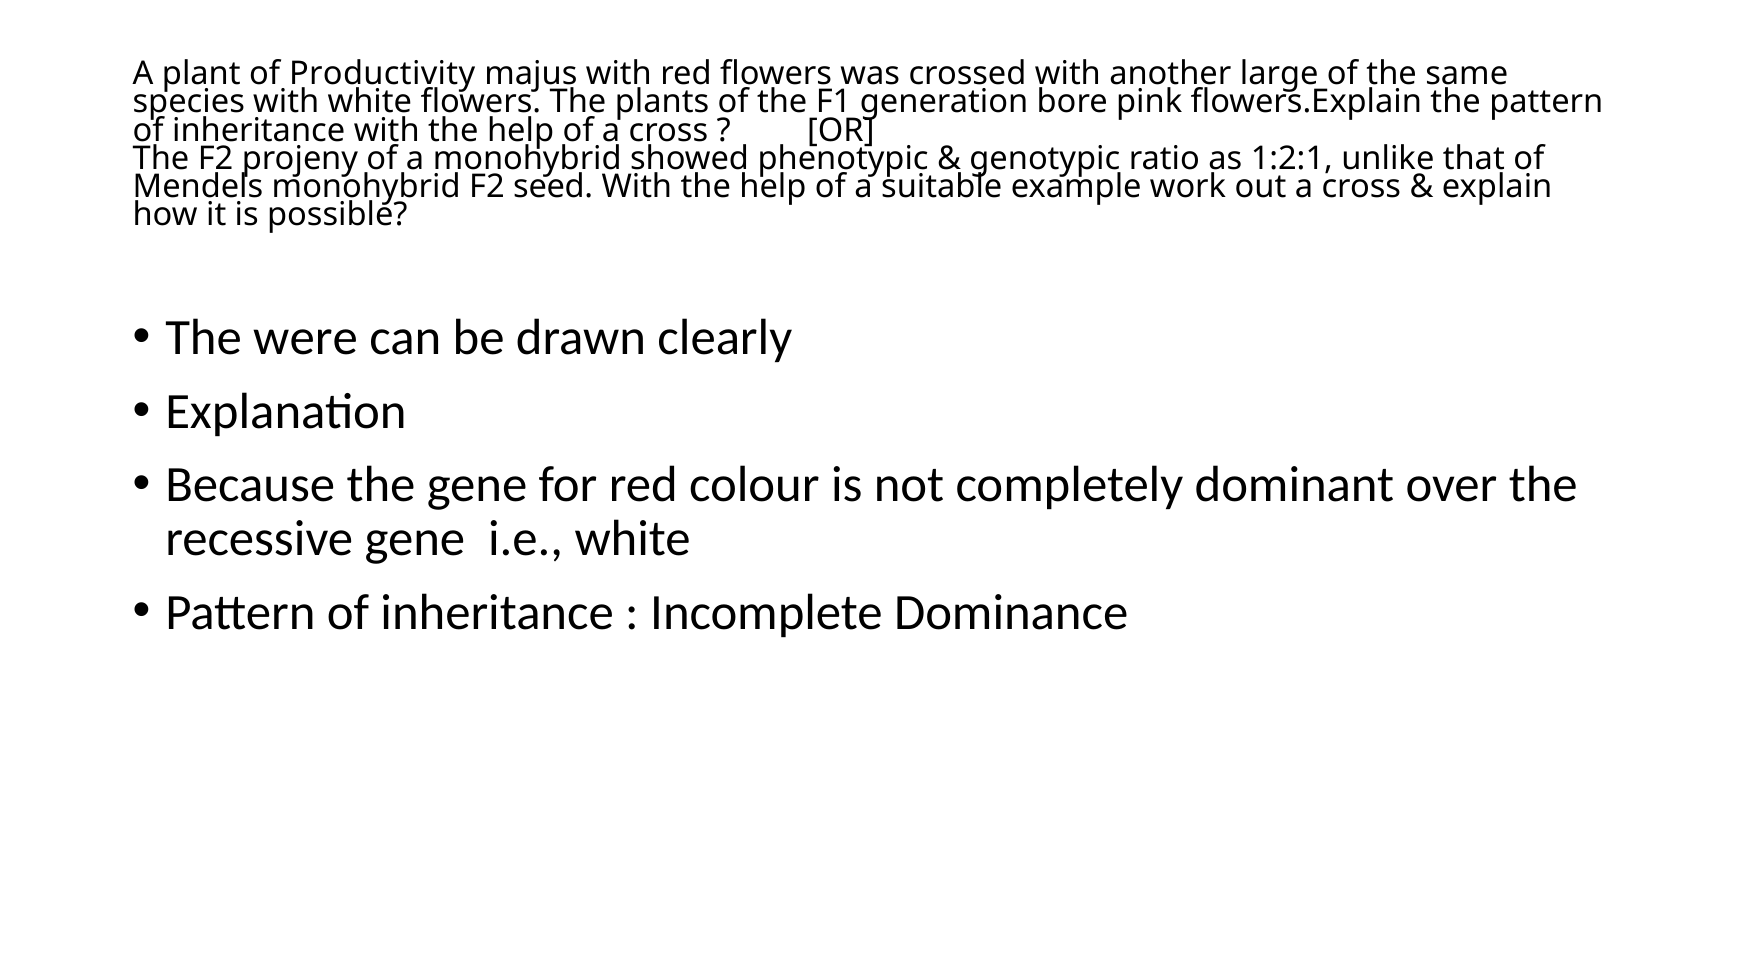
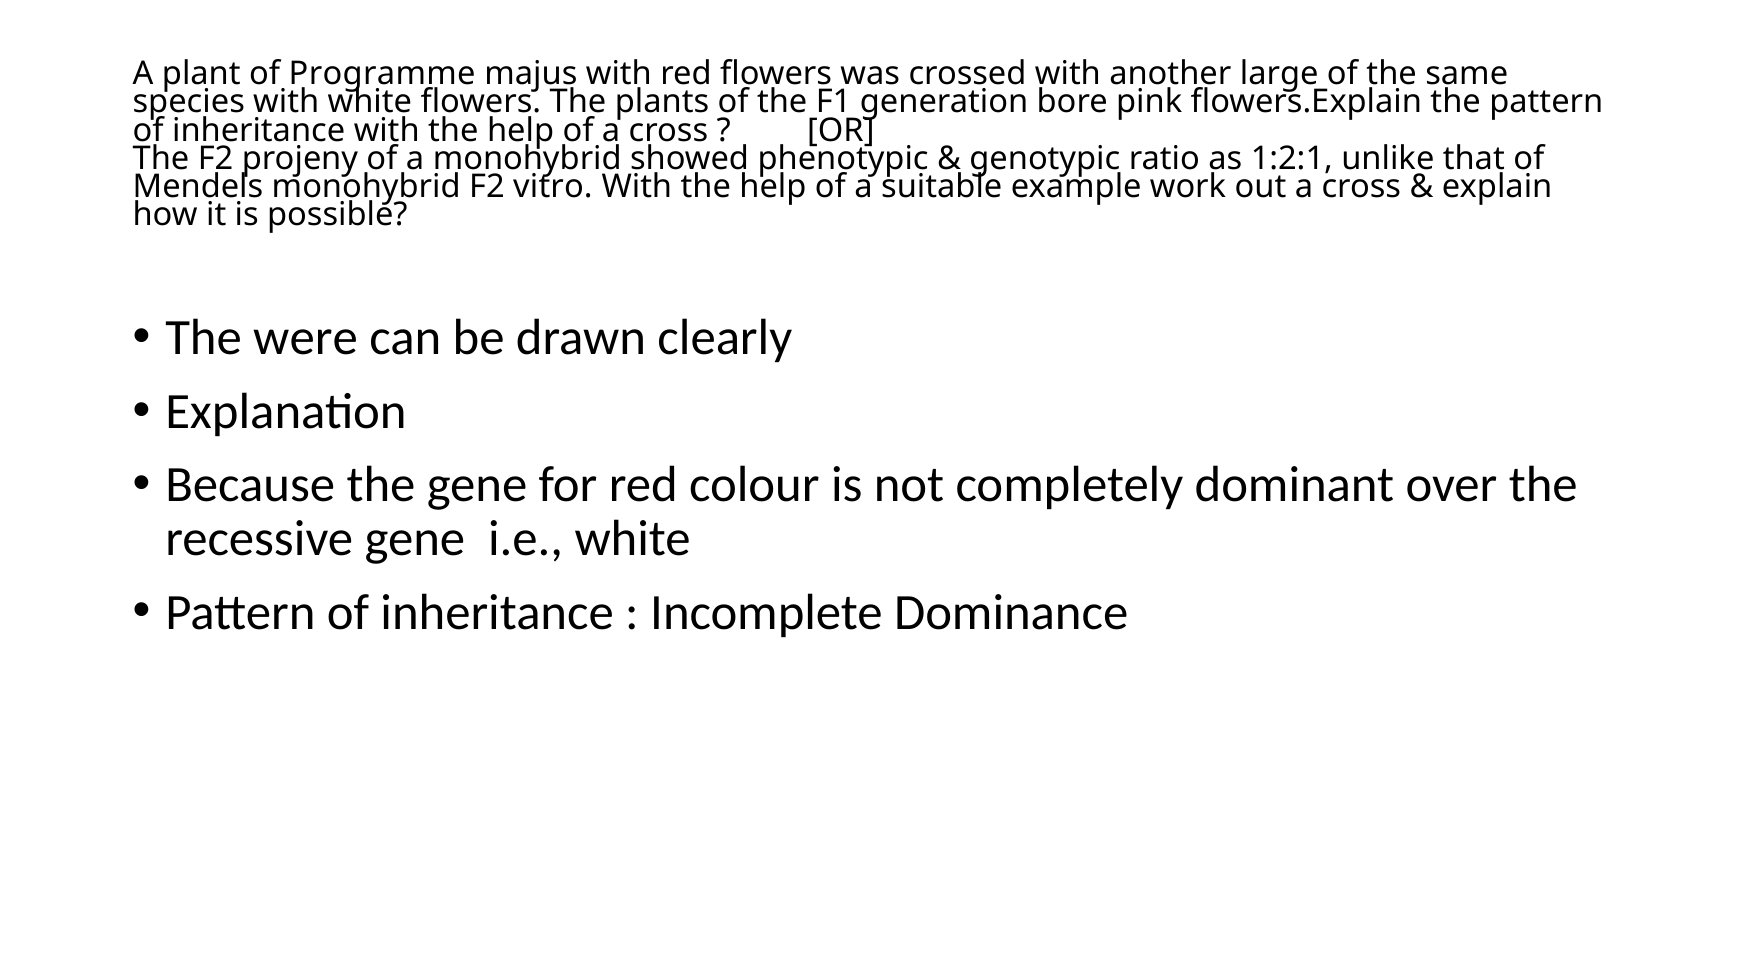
Productivity: Productivity -> Programme (382, 74)
seed: seed -> vitro (553, 187)
